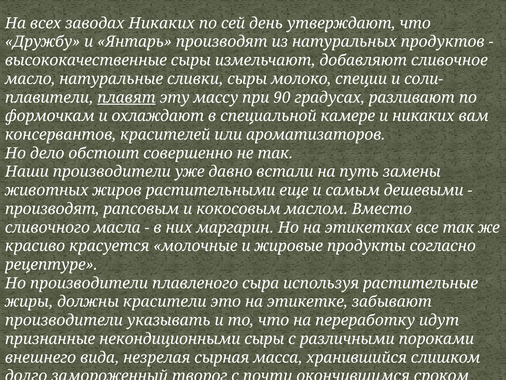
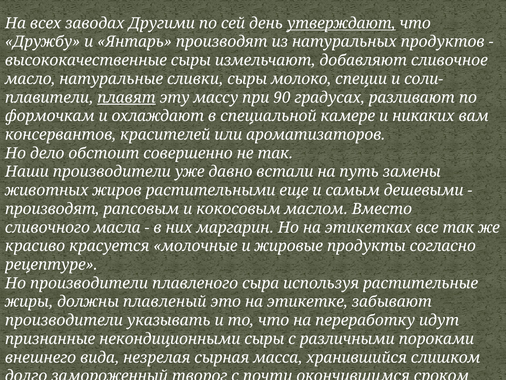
заводах Никаких: Никаких -> Другими (162, 23)
утверждают underline: none -> present (341, 23)
красители: красители -> плавленый (165, 301)
